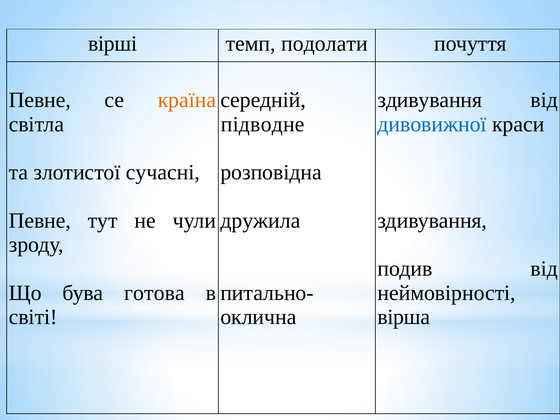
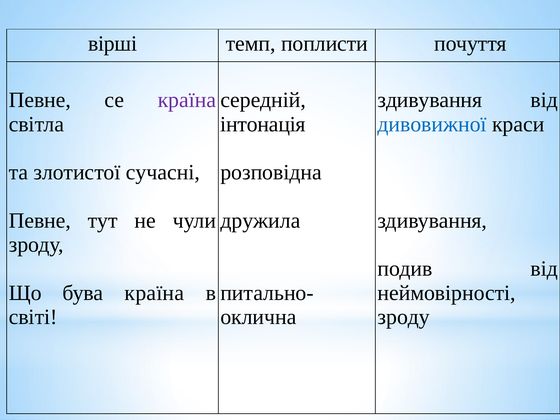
подолати: подолати -> поплисти (325, 44)
країна colour: orange -> purple (187, 100)
підводне: підводне -> інтонація (263, 124)
бува готова: готова -> країна (154, 293)
вірша: вірша -> зроду (404, 317)
